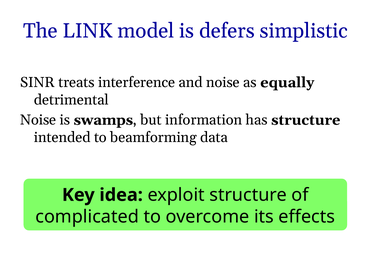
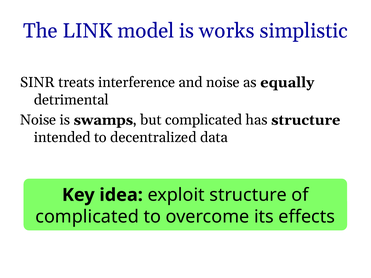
defers: defers -> works (227, 31)
but information: information -> complicated (204, 120)
beamforming: beamforming -> decentralized (153, 137)
